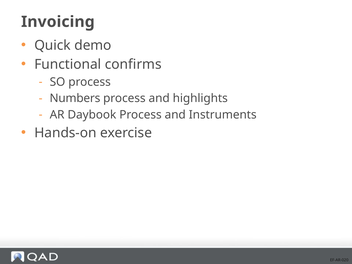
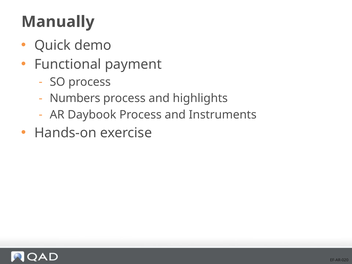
Invoicing: Invoicing -> Manually (58, 22)
confirms: confirms -> payment (133, 64)
